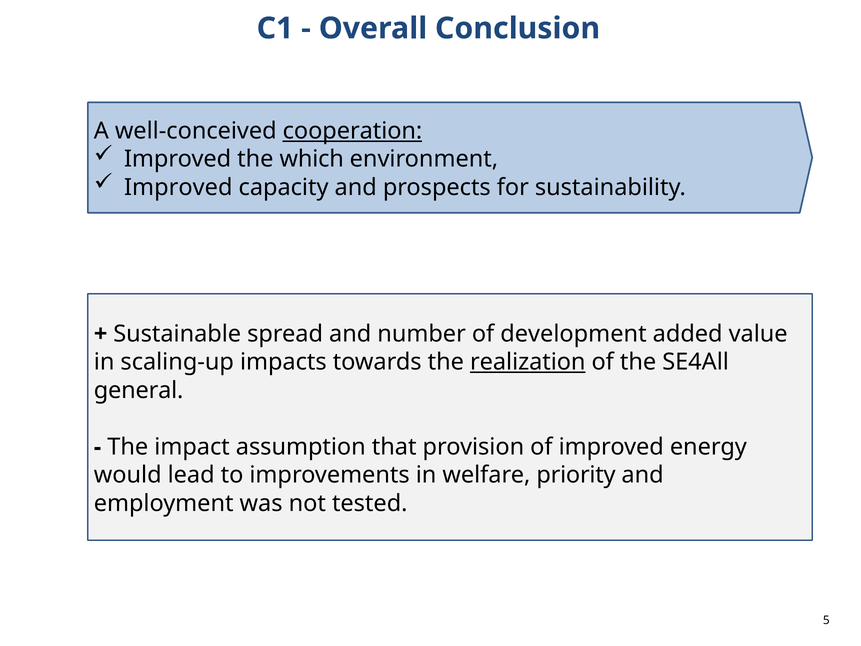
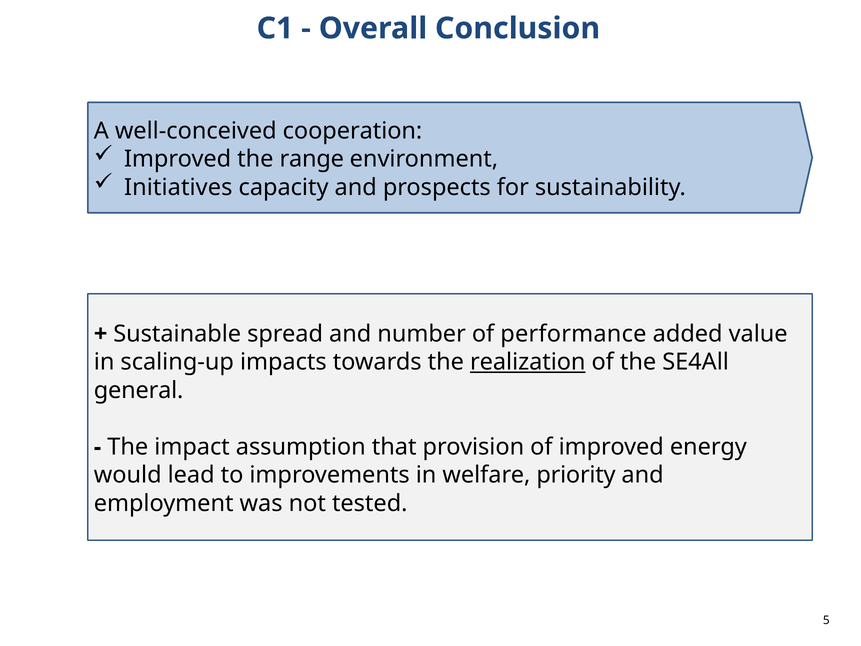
cooperation underline: present -> none (353, 131)
which: which -> range (312, 159)
Improved: Improved -> Initiatives (178, 187)
development: development -> performance (573, 334)
